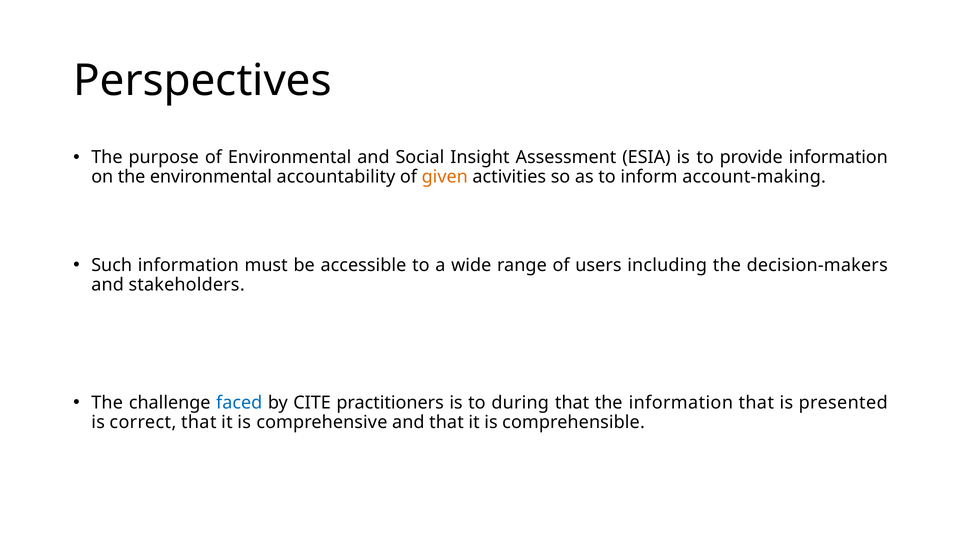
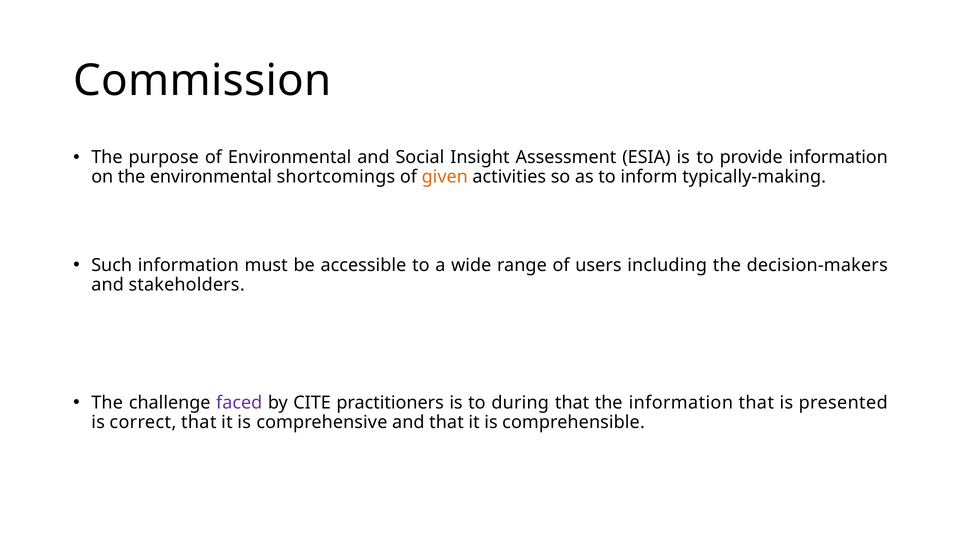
Perspectives: Perspectives -> Commission (202, 81)
accountability: accountability -> shortcomings (336, 177)
account-making: account-making -> typically-making (754, 177)
faced colour: blue -> purple (239, 402)
